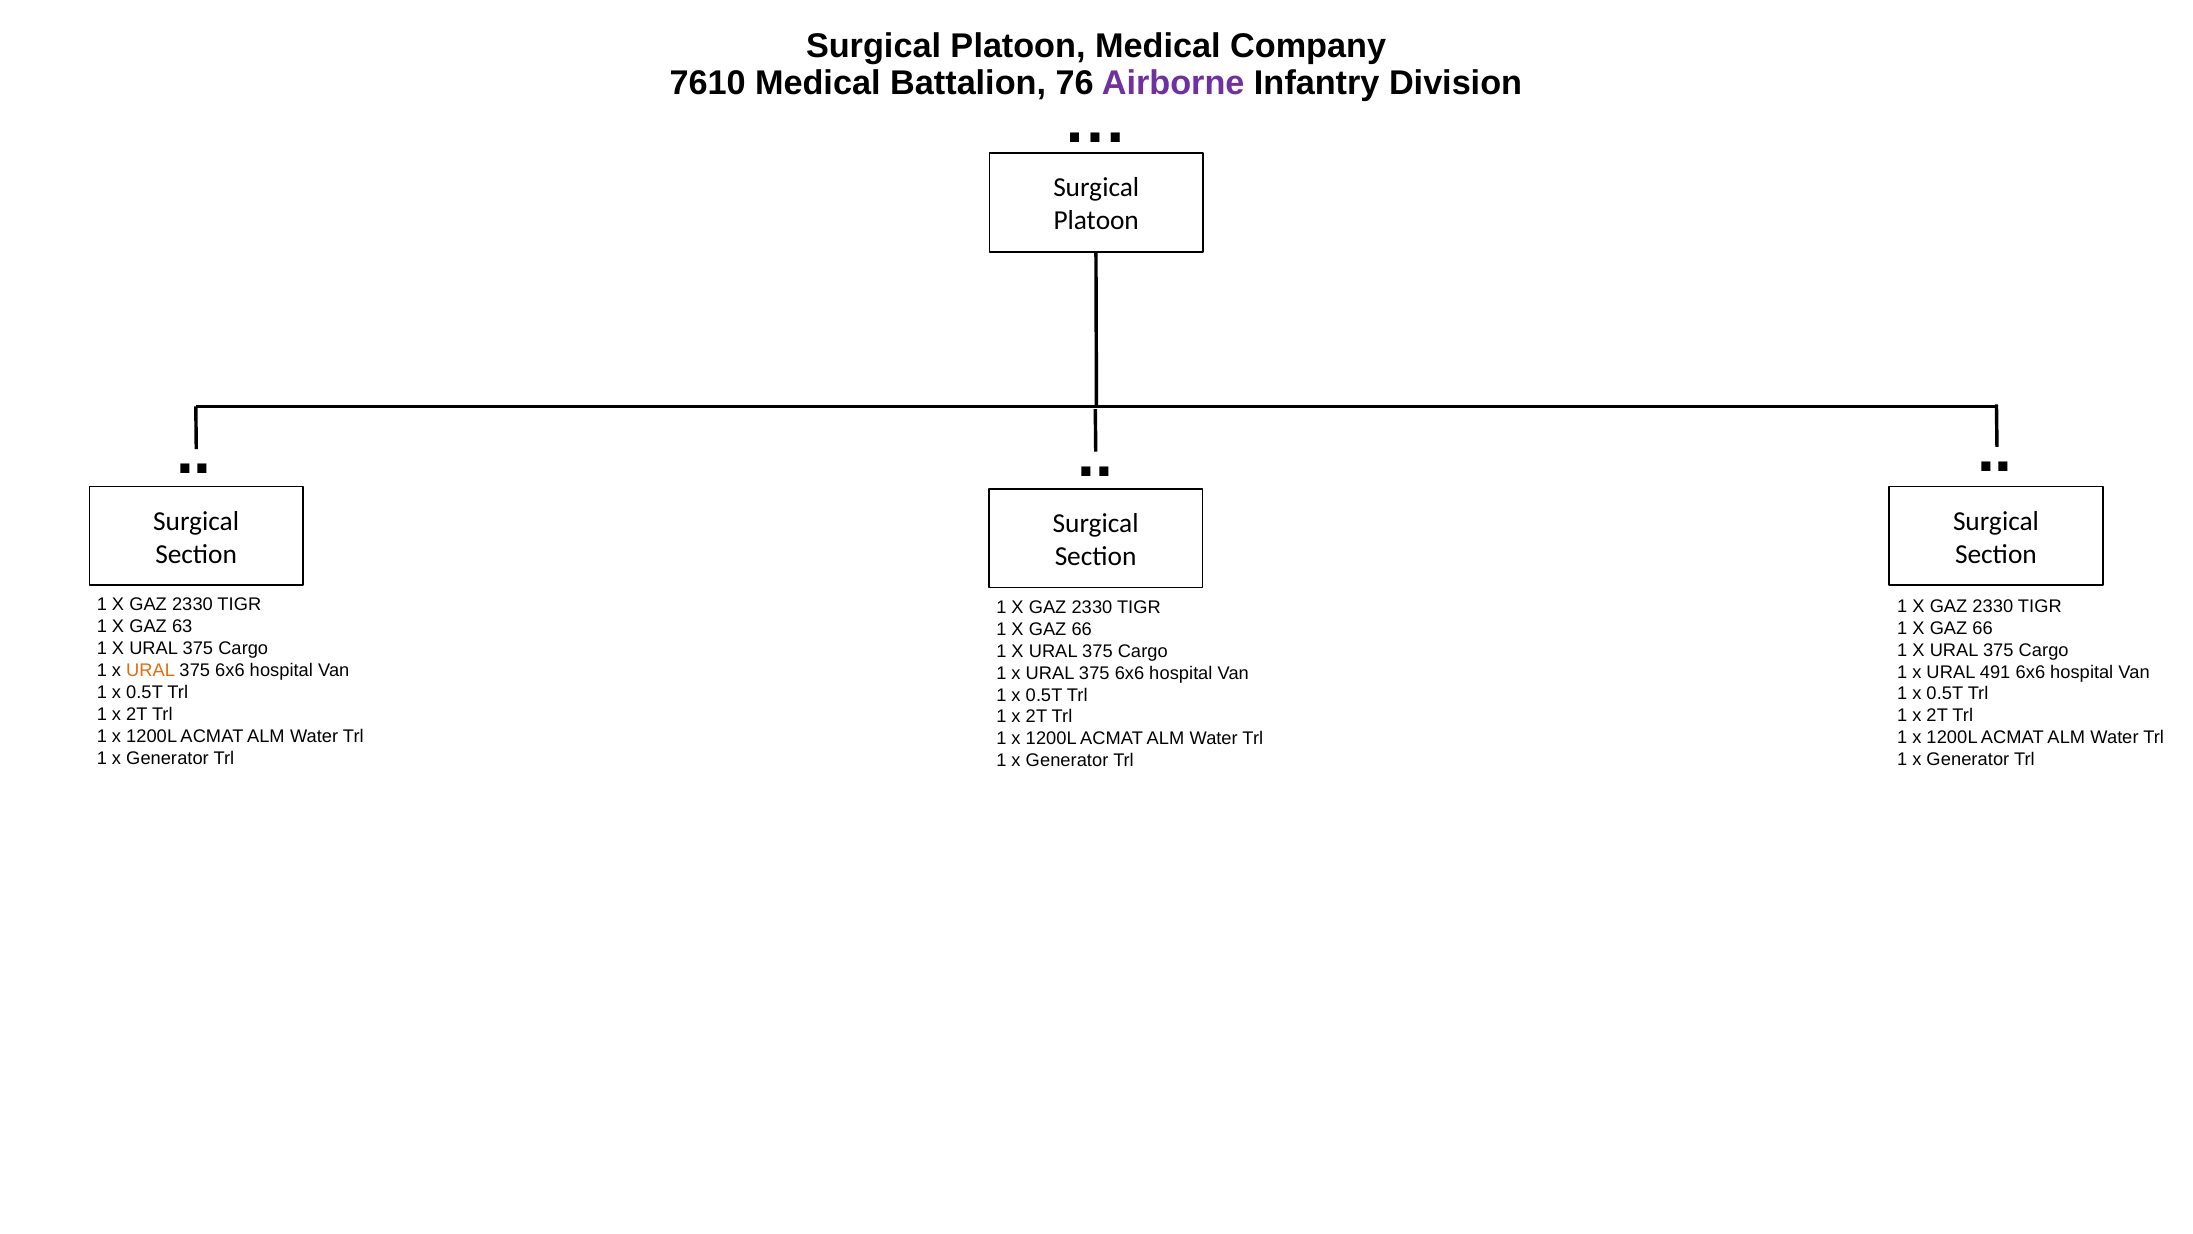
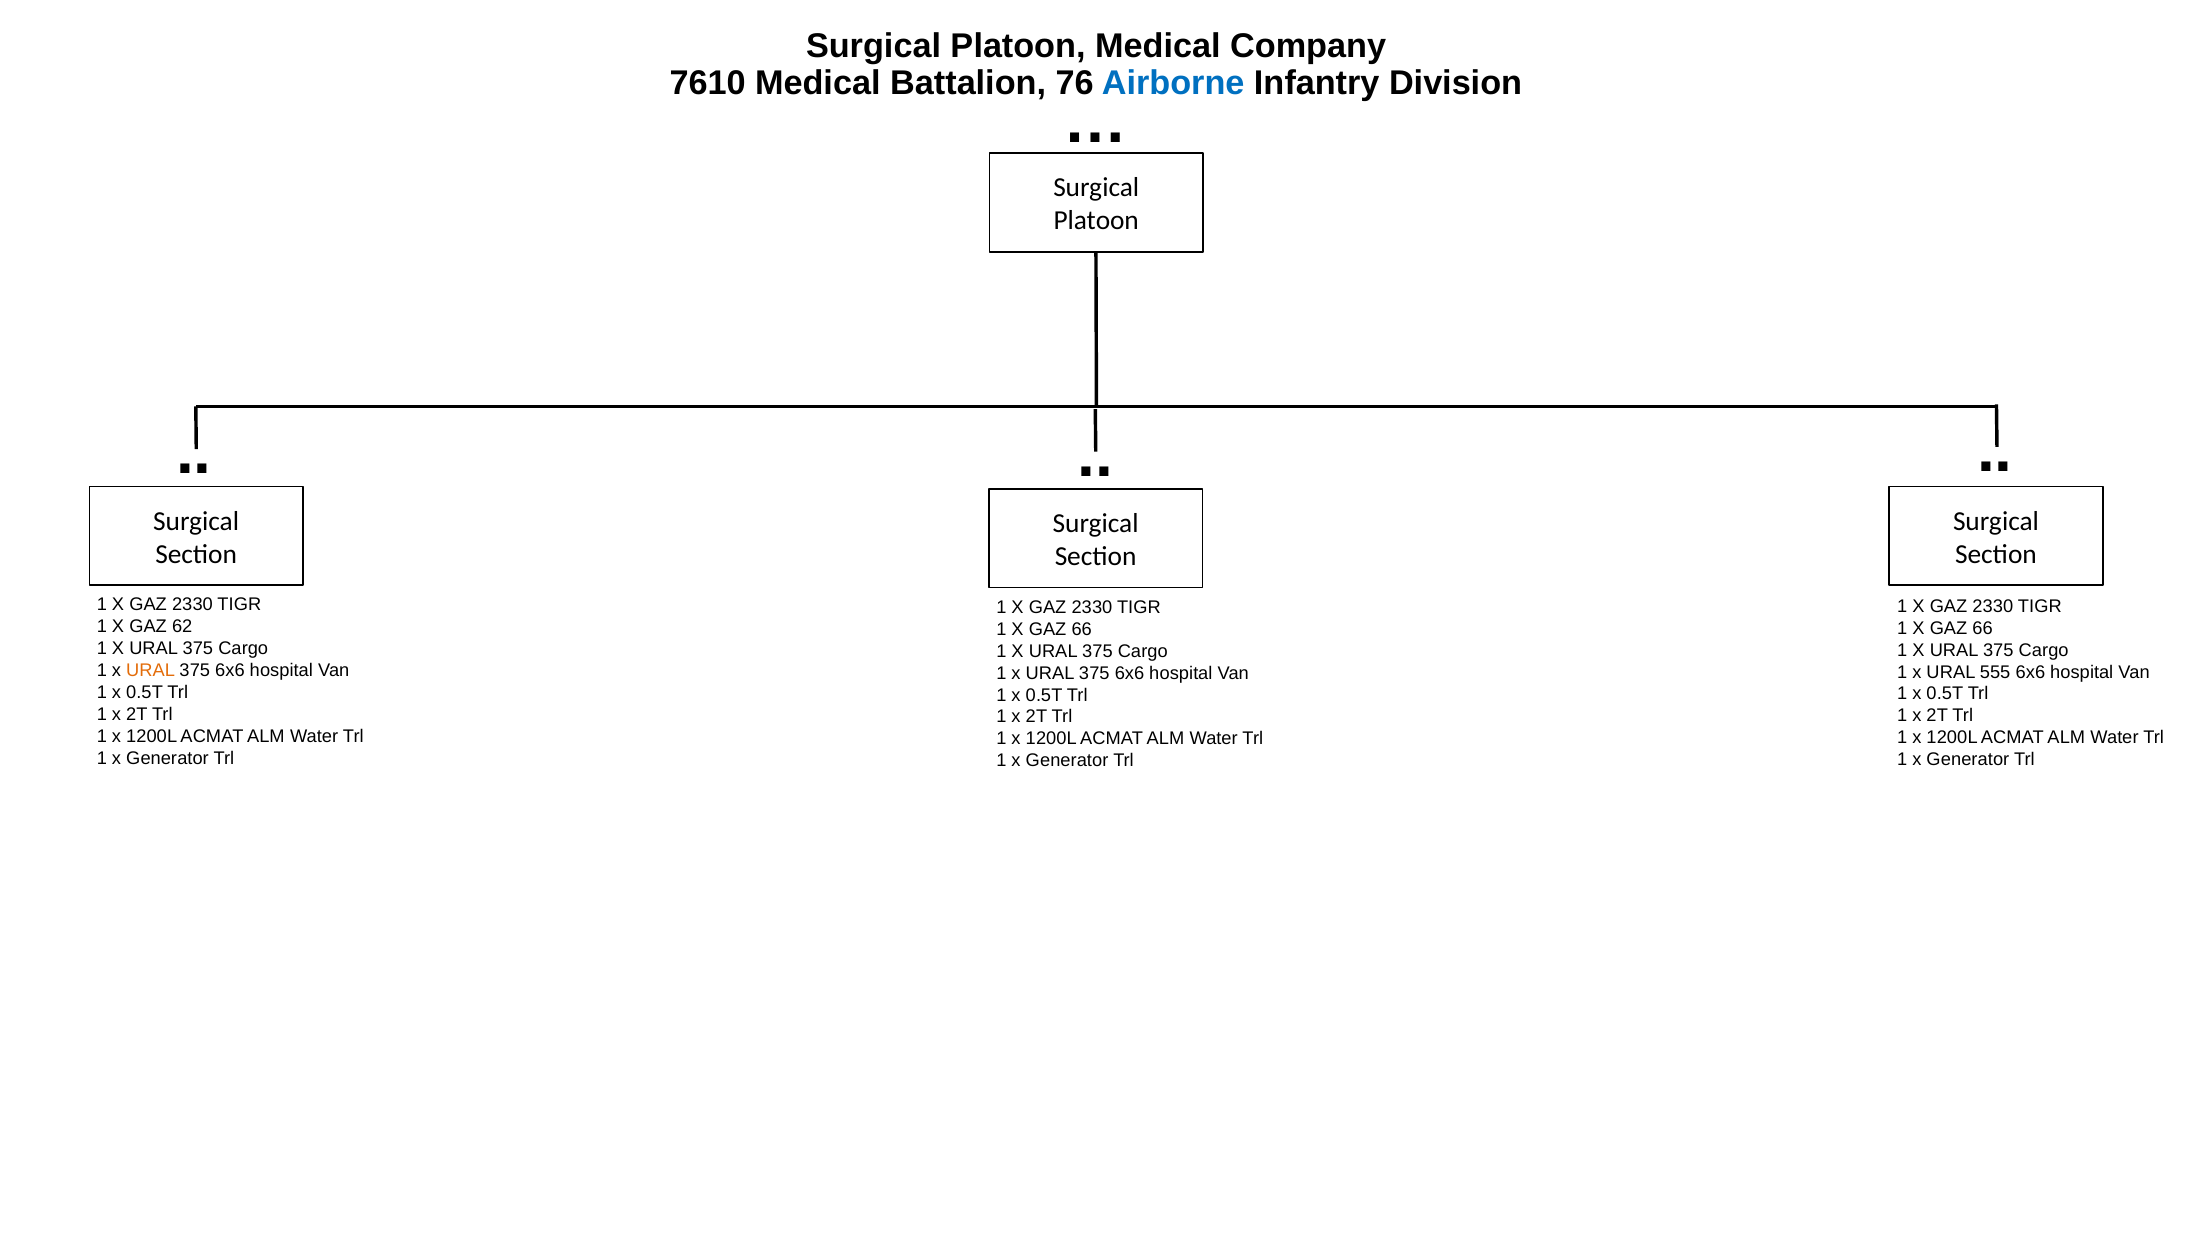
Airborne colour: purple -> blue (1173, 83)
63: 63 -> 62 (182, 626)
491: 491 -> 555 (1995, 672)
